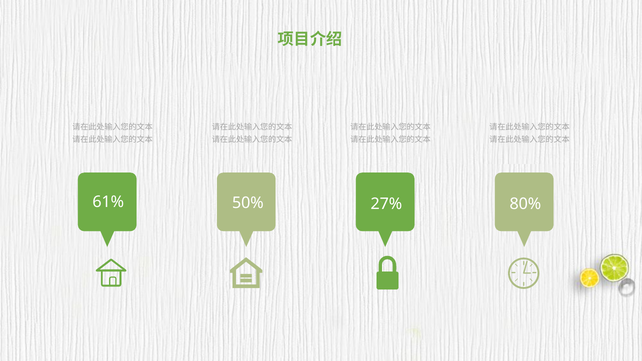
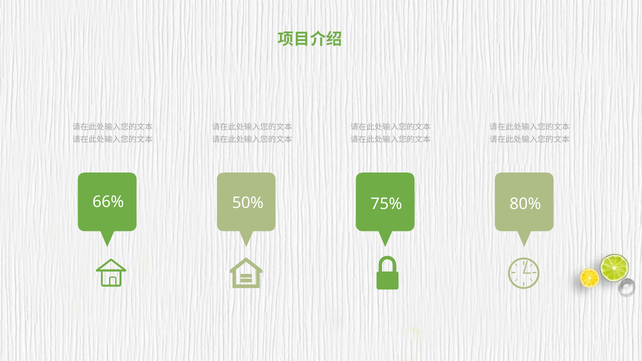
61%: 61% -> 66% (108, 202)
27%: 27% -> 75% (386, 204)
